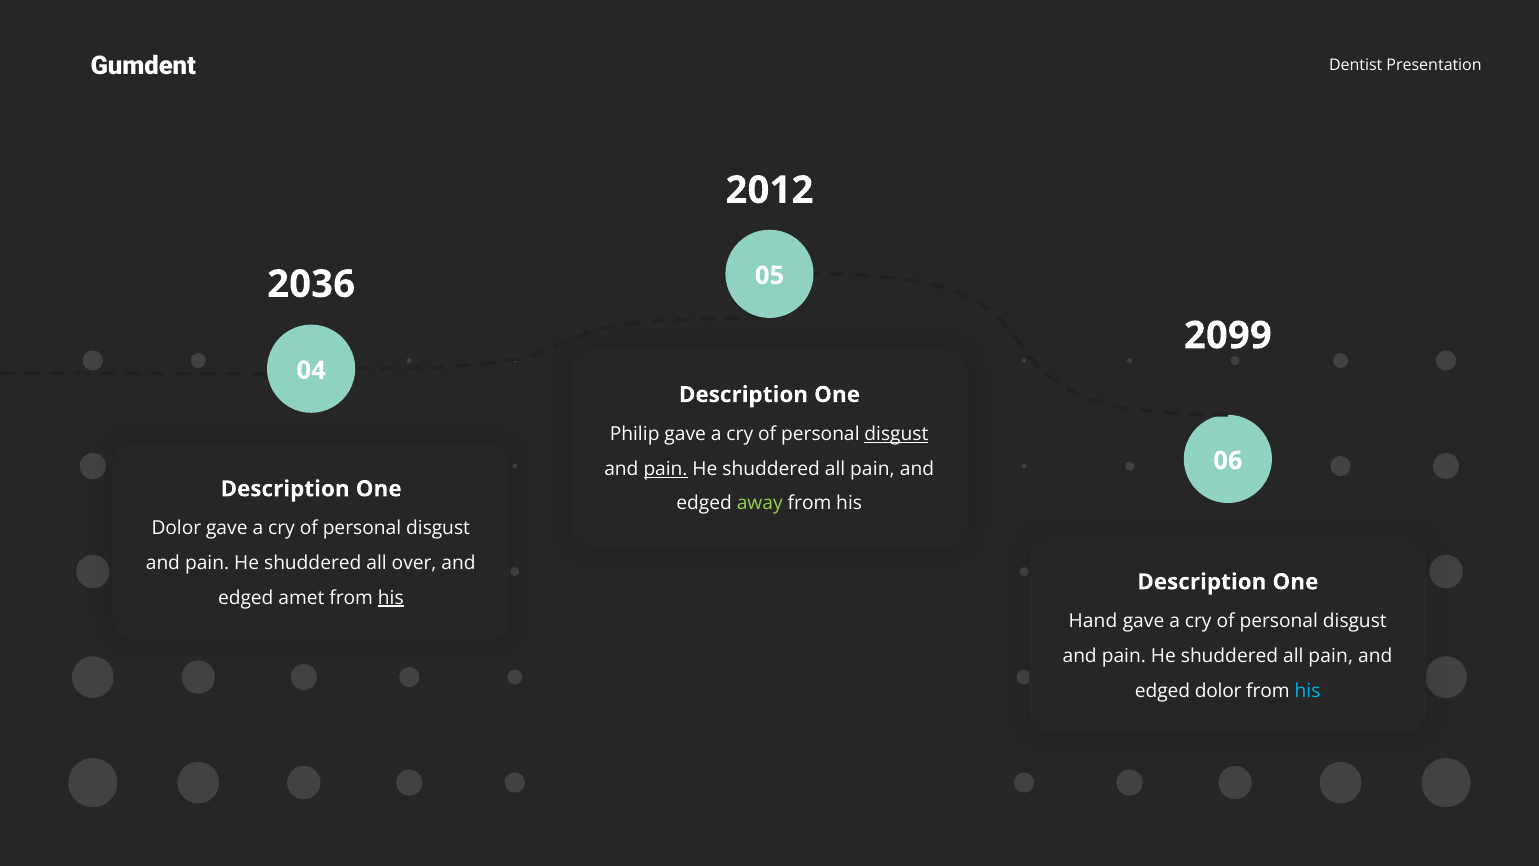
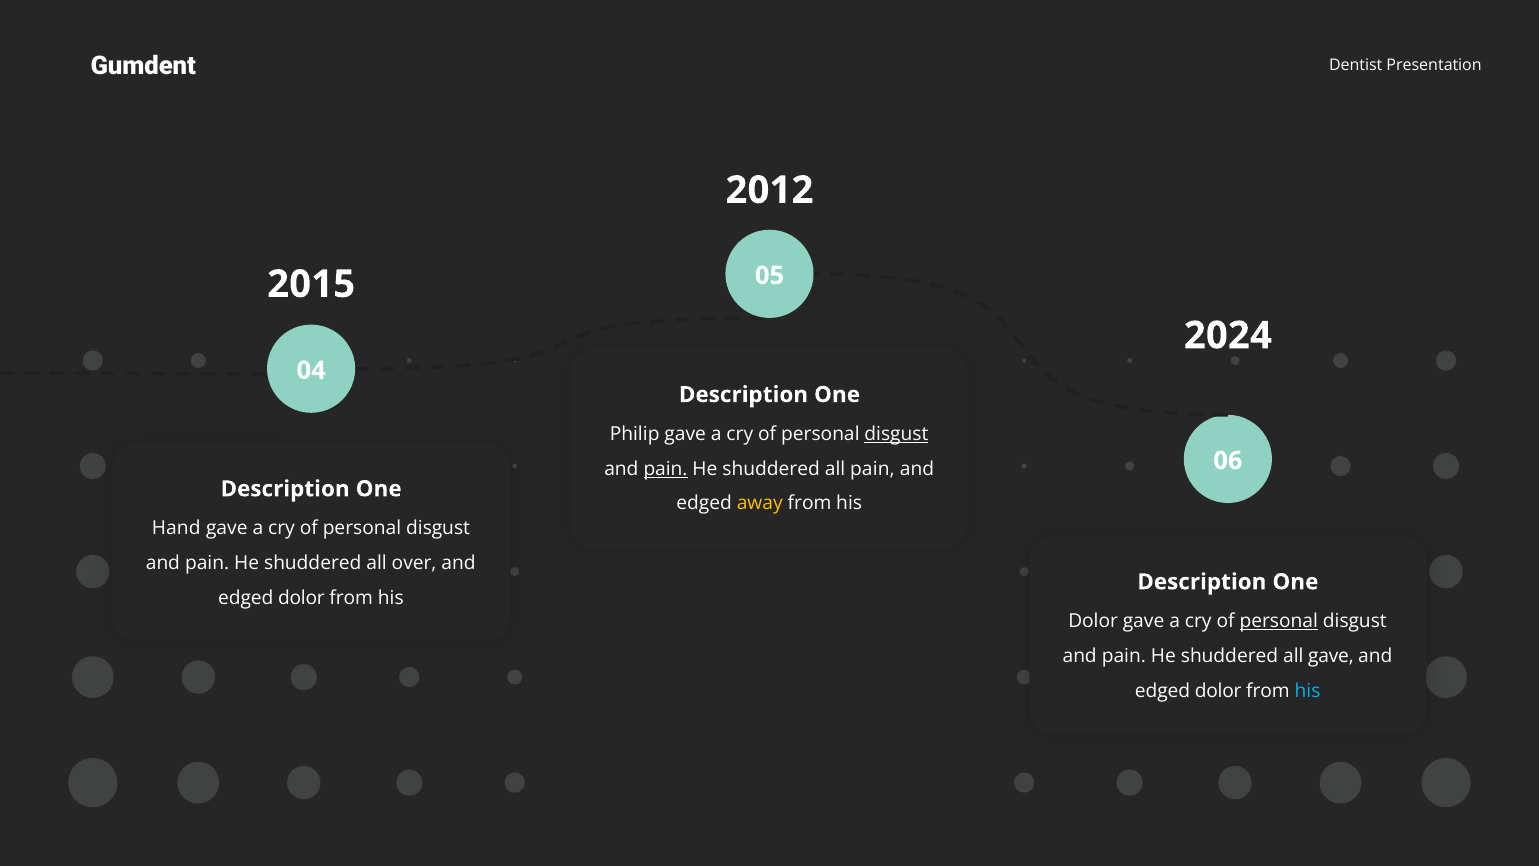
2036: 2036 -> 2015 (311, 284)
2099: 2099 -> 2024 (1228, 335)
away colour: light green -> yellow (760, 503)
Dolor: Dolor -> Hand (176, 528)
amet: amet -> dolor (301, 598)
his underline: present -> none (391, 598)
Hand: Hand -> Dolor (1093, 621)
personal underline: none -> present (1279, 621)
pain: pain -> gave (1331, 656)
